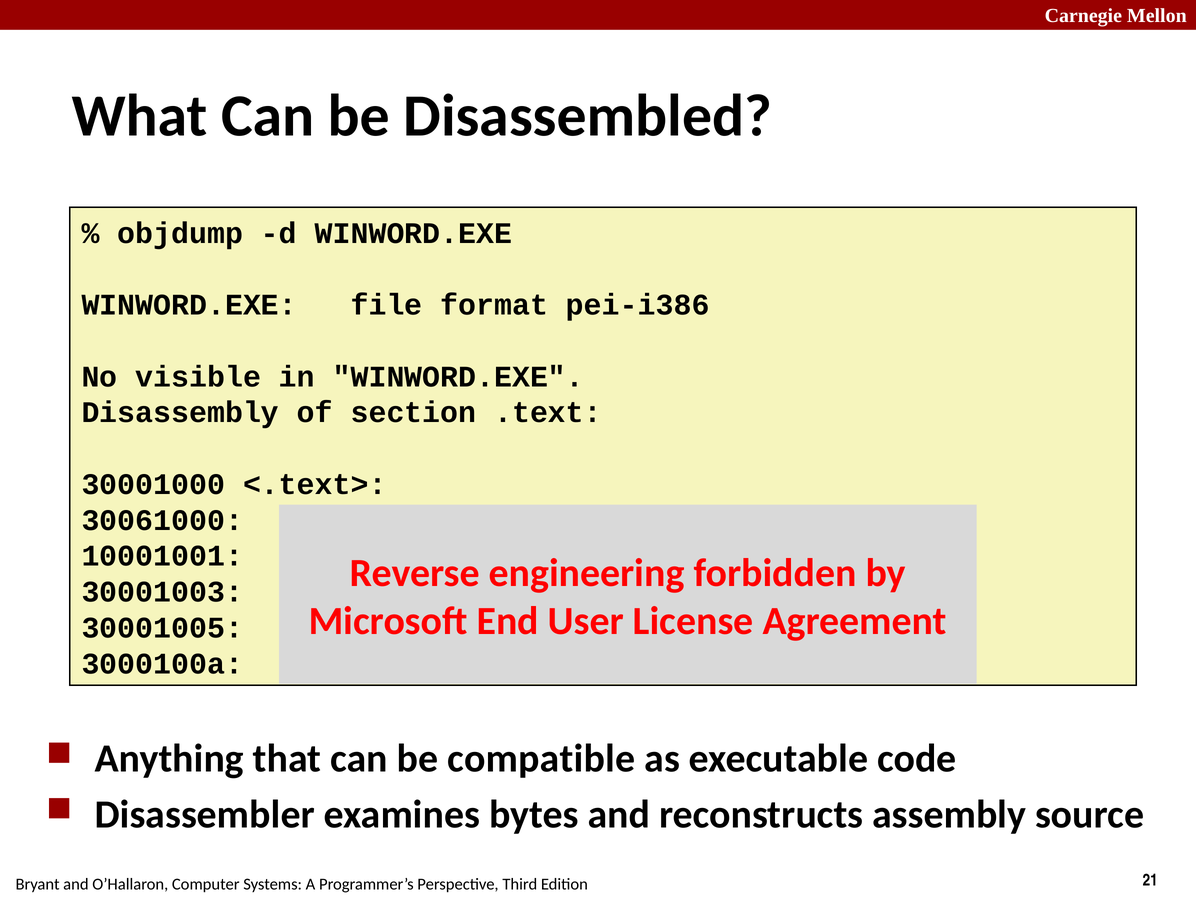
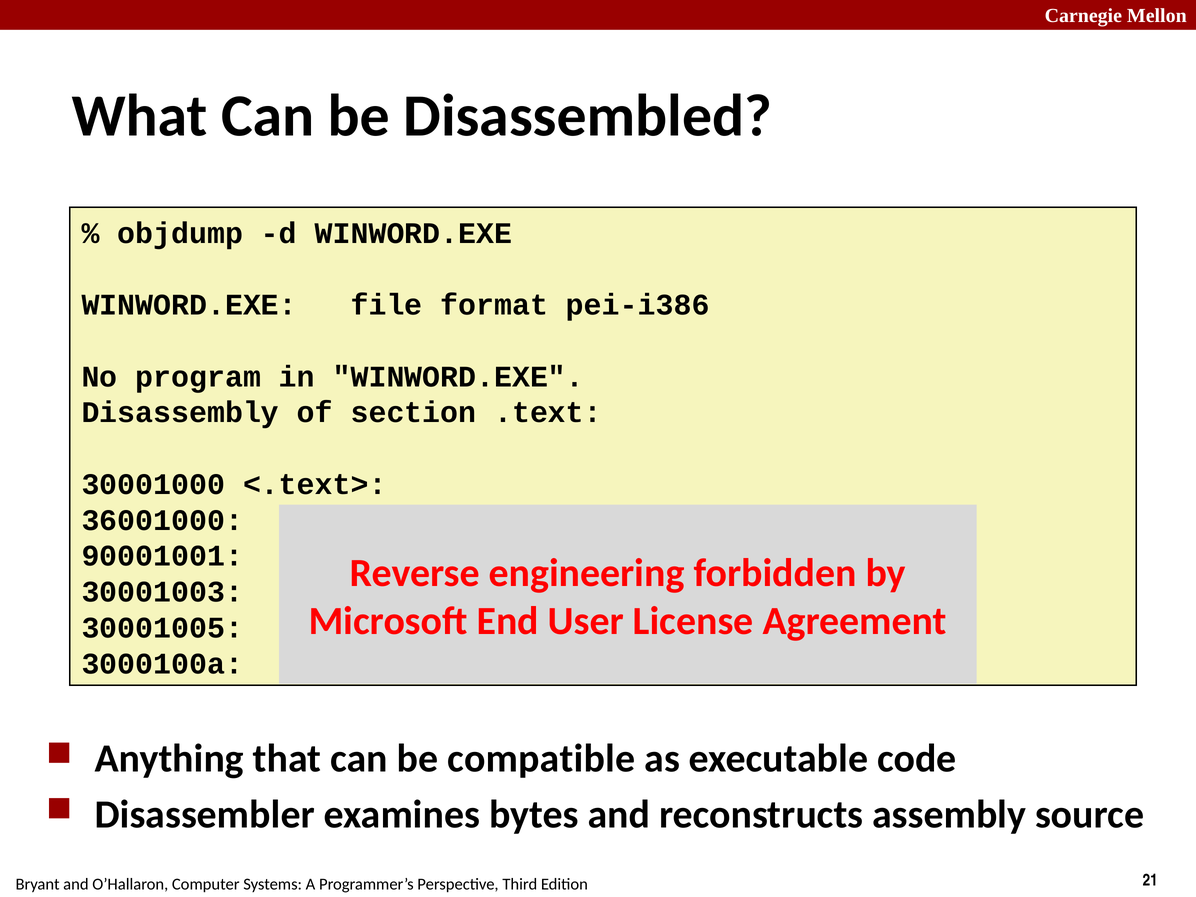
visible: visible -> program (198, 377)
30061000: 30061000 -> 36001000 (162, 520)
10001001: 10001001 -> 90001001 (162, 556)
